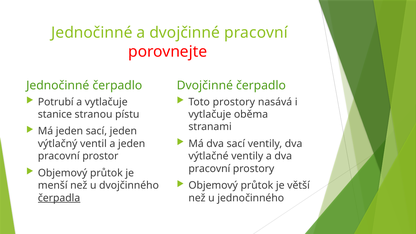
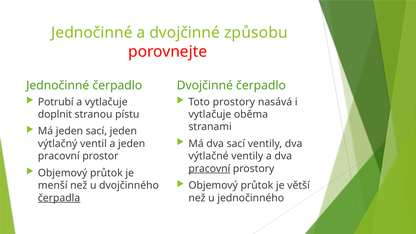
dvojčinné pracovní: pracovní -> způsobu (256, 33)
stanice: stanice -> doplnit (55, 114)
pracovní underline: none -> present (209, 169)
